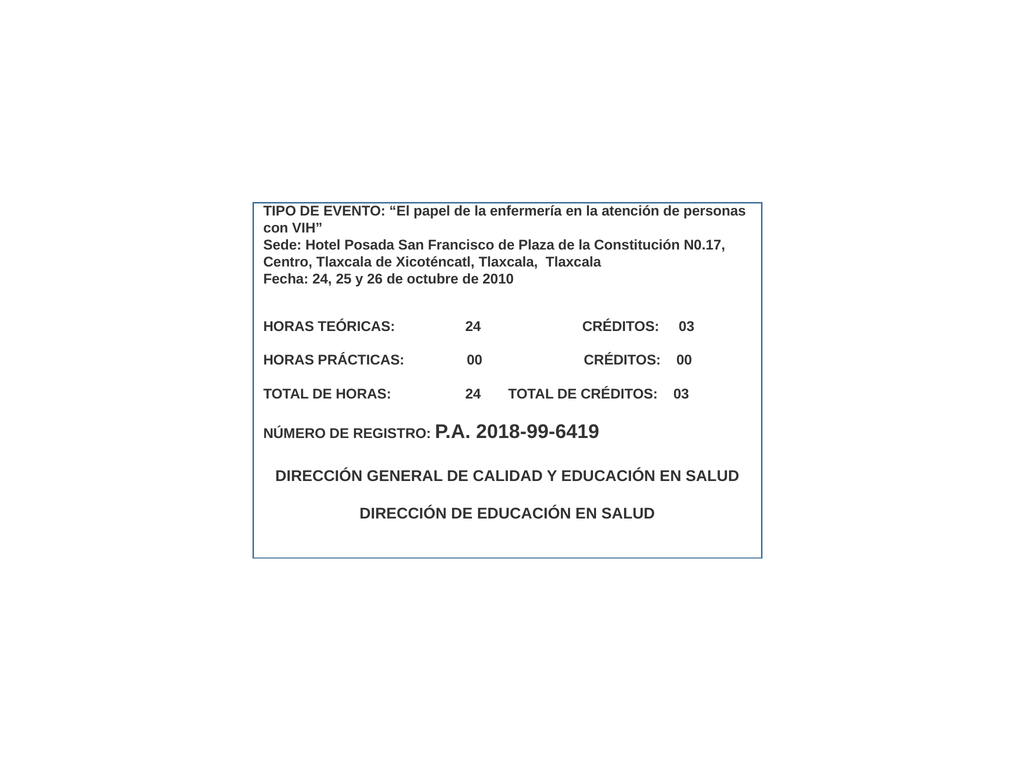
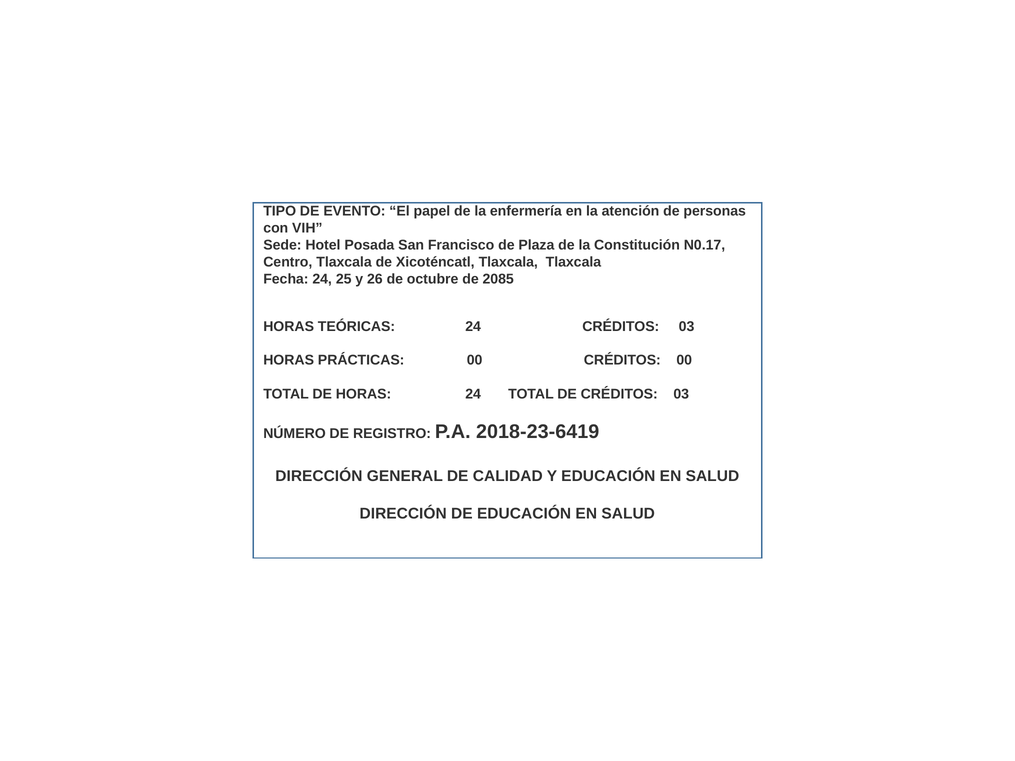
2010: 2010 -> 2085 (498, 279)
2018-99-6419: 2018-99-6419 -> 2018-23-6419 (538, 432)
